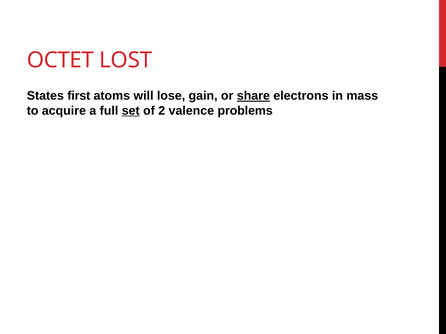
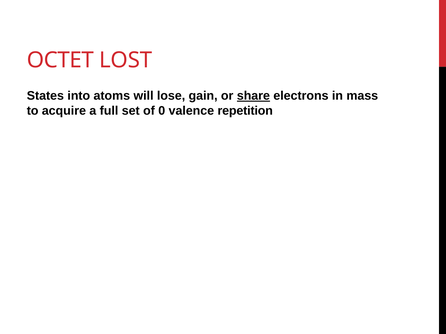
first: first -> into (79, 96)
set underline: present -> none (131, 111)
2: 2 -> 0 (162, 111)
problems: problems -> repetition (245, 111)
